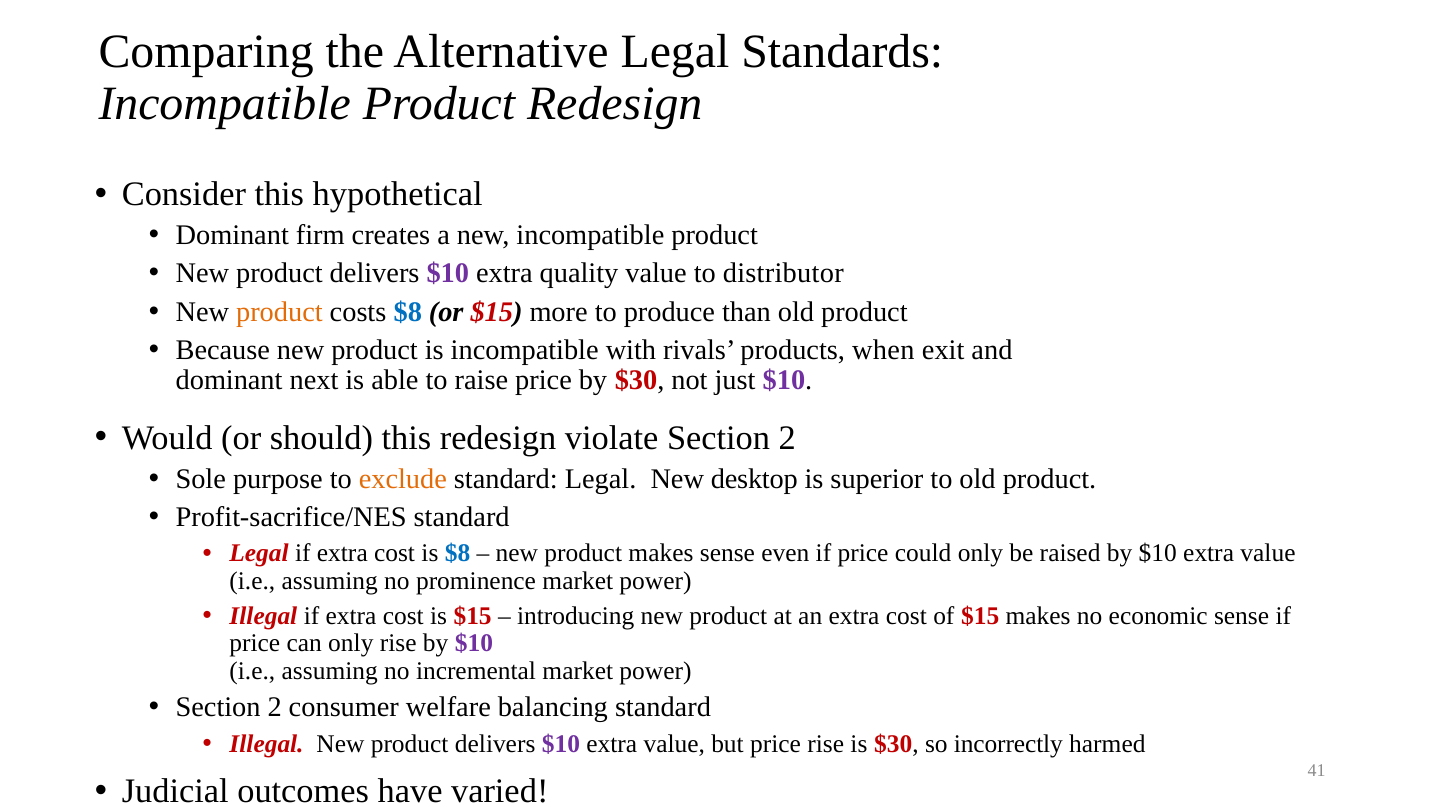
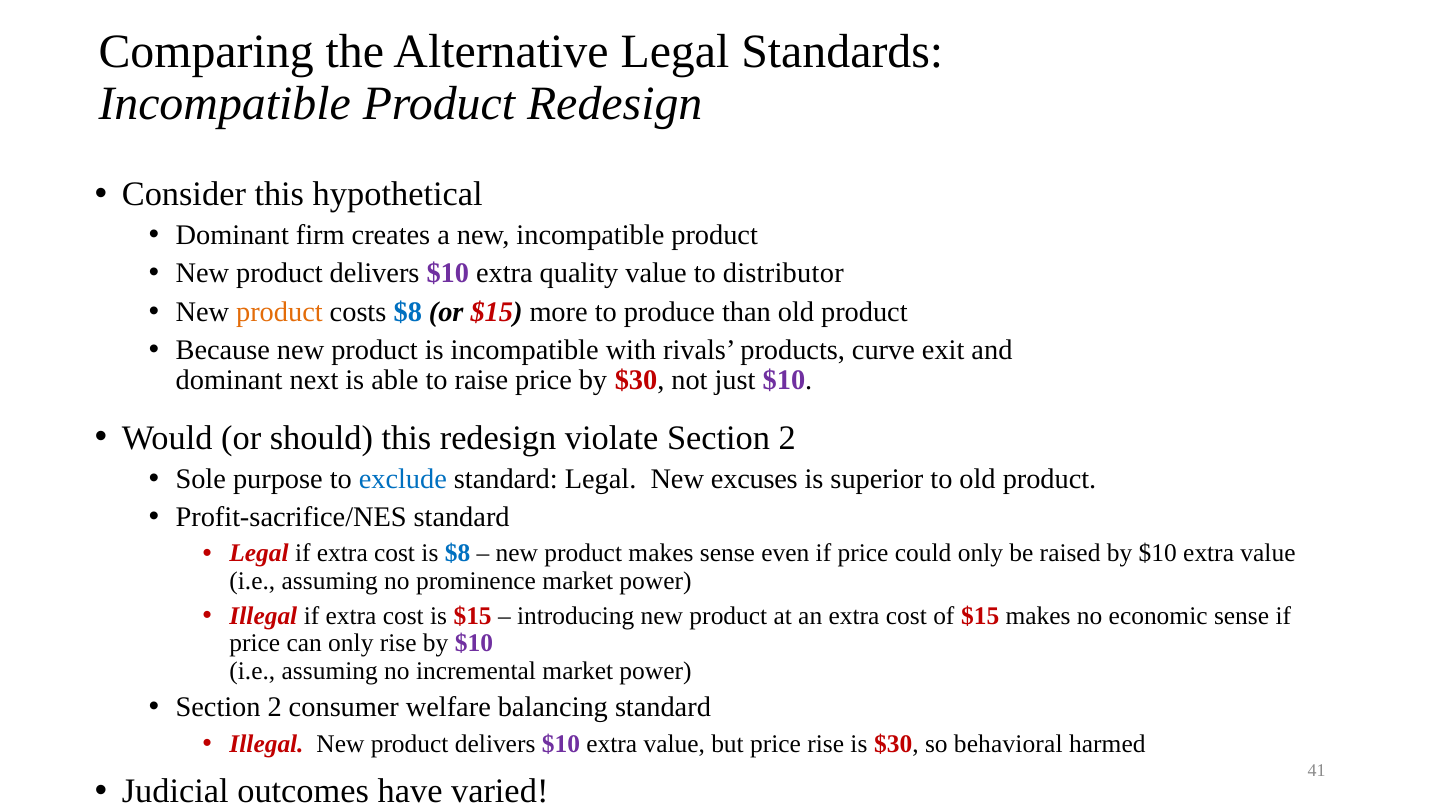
when: when -> curve (883, 350)
exclude colour: orange -> blue (403, 479)
desktop: desktop -> excuses (754, 479)
incorrectly: incorrectly -> behavioral (1008, 744)
